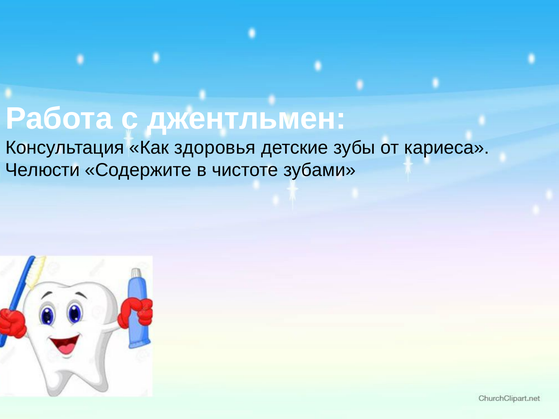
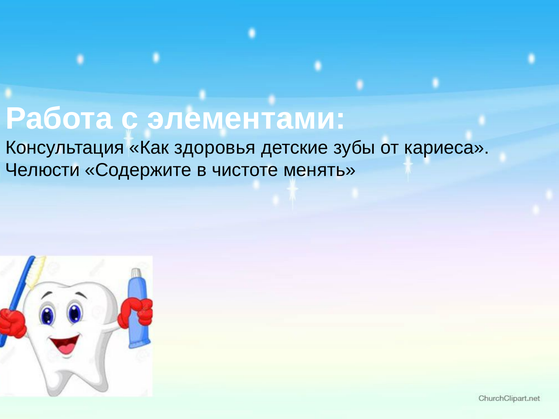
джентльмен: джентльмен -> элементами (247, 119)
зубами: зубами -> менять (320, 170)
